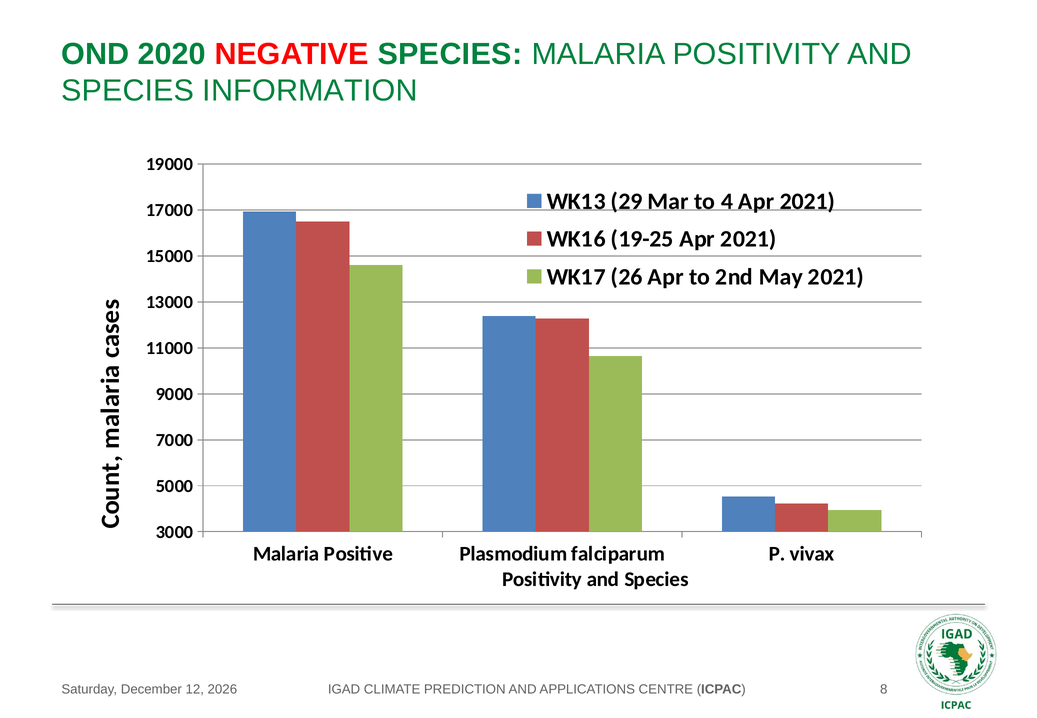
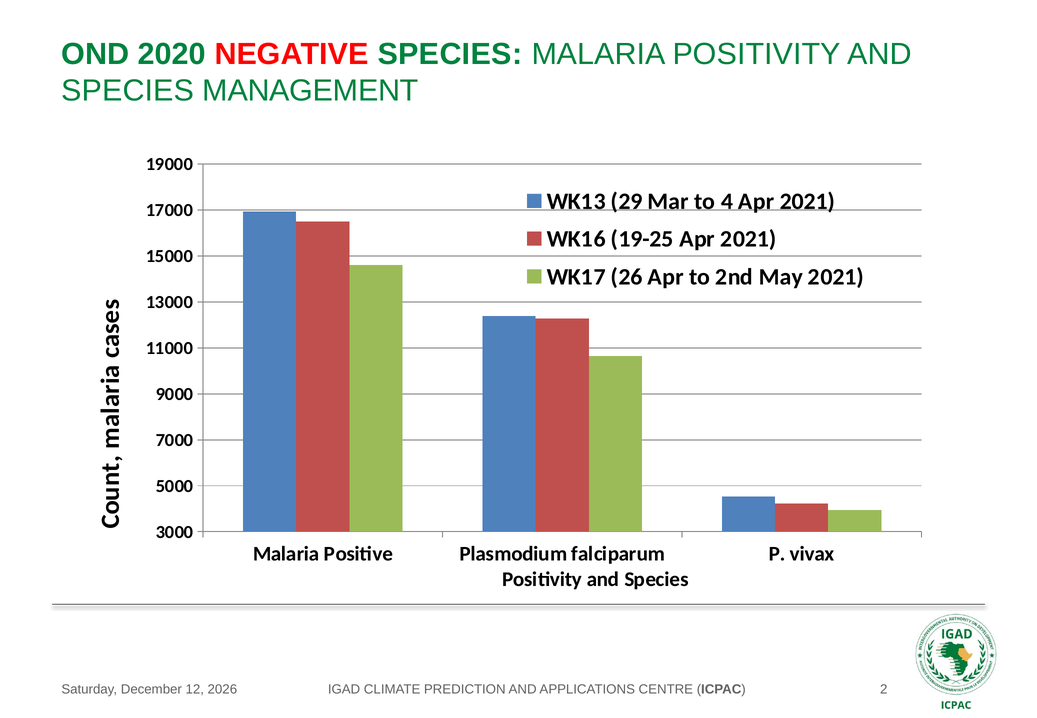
INFORMATION: INFORMATION -> MANAGEMENT (310, 91)
8: 8 -> 2 (884, 690)
